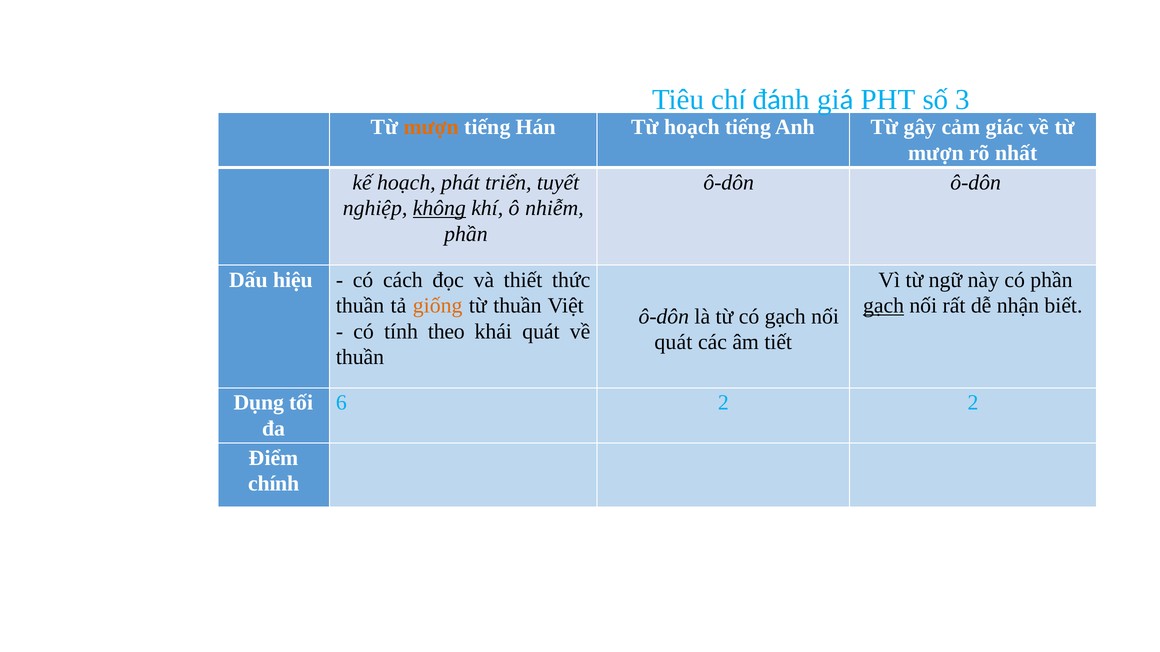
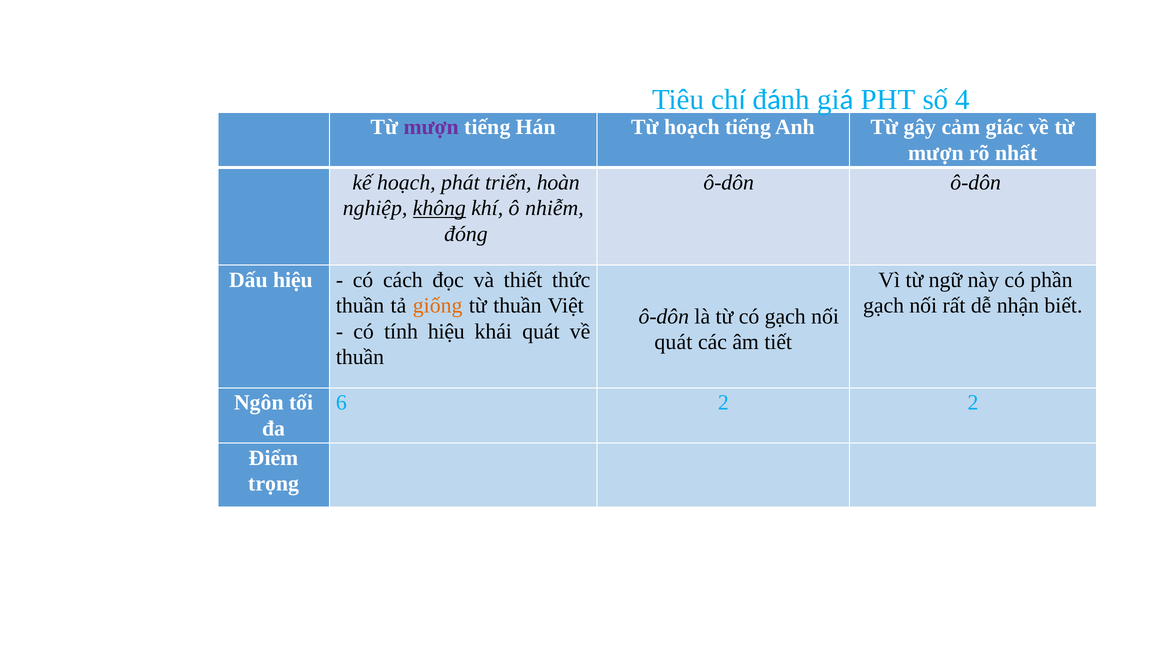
3: 3 -> 4 (963, 100)
mượn colour: orange -> purple (431, 127)
tuyết: tuyết -> hoàn (558, 183)
phần: phần -> đóng (466, 234)
gạch underline: present -> none (884, 306)
tính theo: theo -> hiệu (446, 332)
Dụng: Dụng -> Ngôn (259, 403)
chính: chính -> trọng (274, 484)
